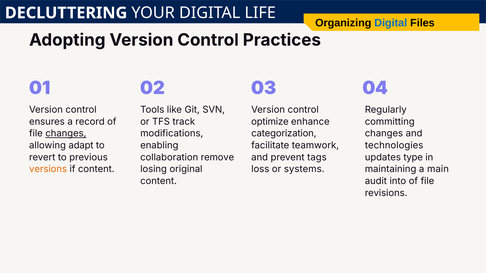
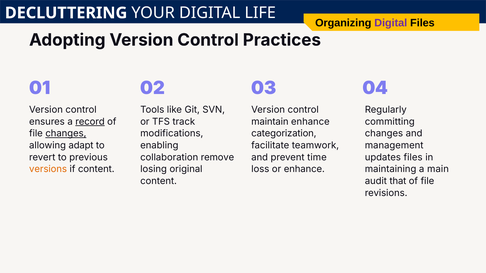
Digital colour: blue -> purple (391, 23)
record underline: none -> present (90, 122)
optimize: optimize -> maintain (270, 122)
technologies: technologies -> management (394, 146)
tags: tags -> time (317, 157)
updates type: type -> files (413, 157)
or systems: systems -> enhance (304, 169)
into: into -> that (398, 181)
